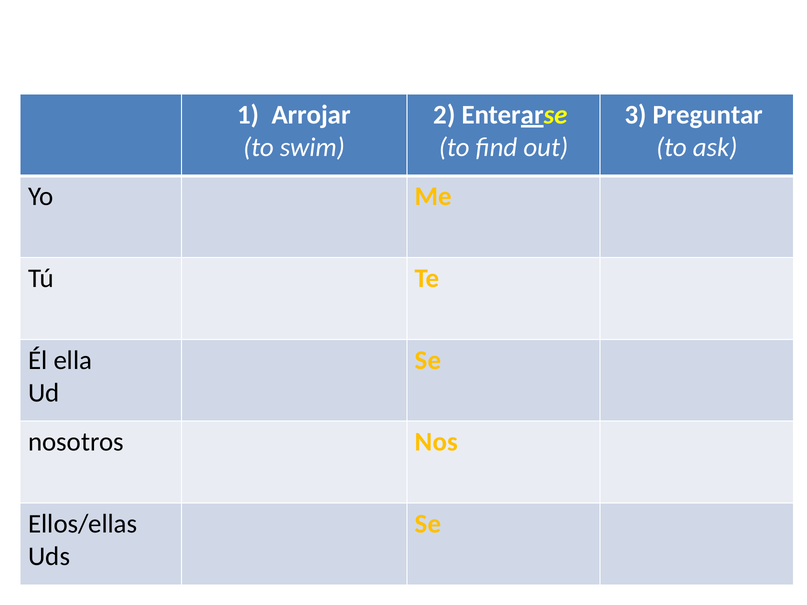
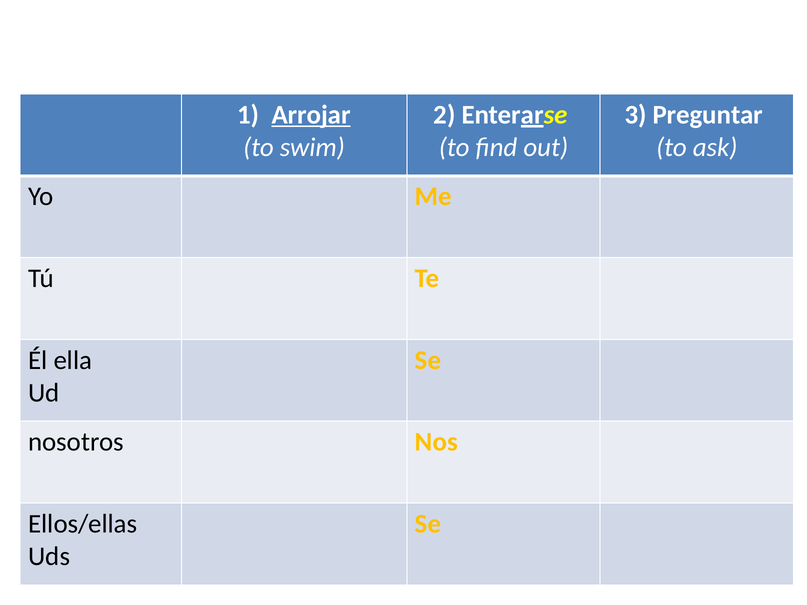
Arrojar underline: none -> present (311, 115)
